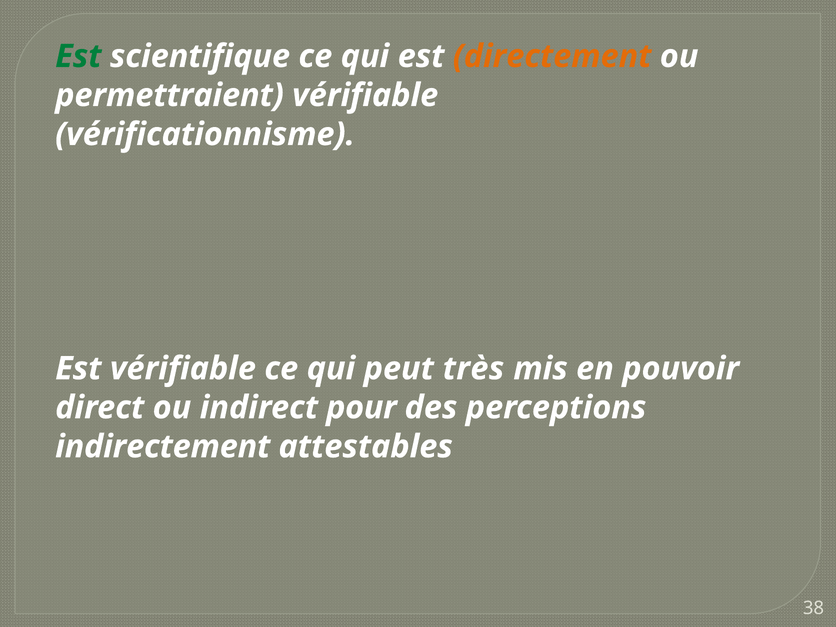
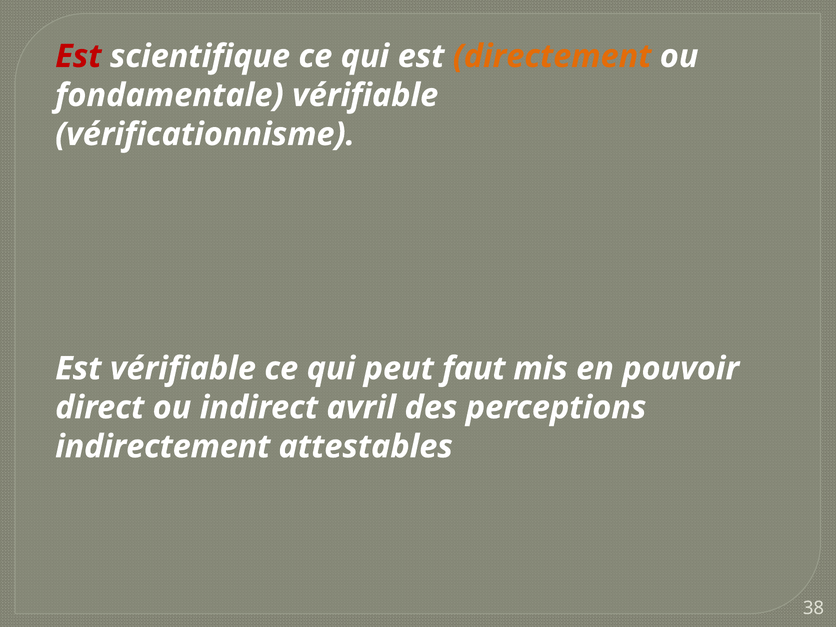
Est colour: green -> red (78, 56)
permettraient: permettraient -> fondamentale (169, 95)
très: très -> faut (474, 369)
pour: pour -> avril (361, 408)
